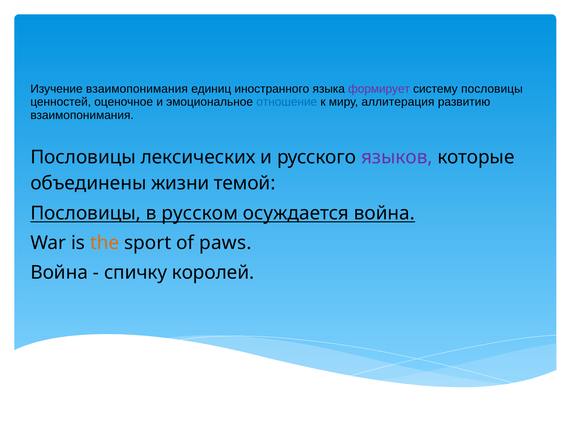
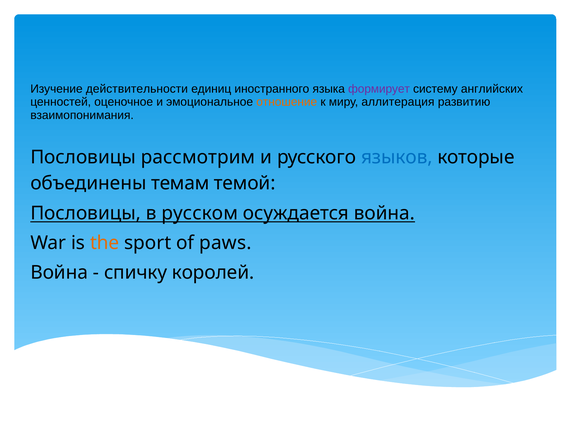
Изучение взаимопонимания: взаимопонимания -> действительности (137, 89)
систему пословицы: пословицы -> английских (492, 89)
отношение colour: blue -> orange (287, 102)
лексических: лексических -> рассмотрим (198, 157)
языков colour: purple -> blue (397, 157)
жизни: жизни -> темам (180, 183)
